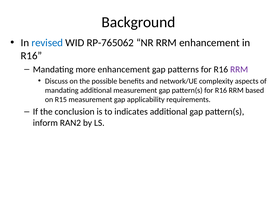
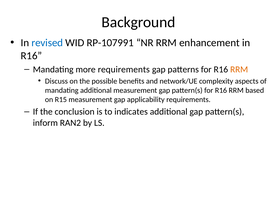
RP-765062: RP-765062 -> RP-107991 (110, 43)
more enhancement: enhancement -> requirements (124, 69)
RRM colour: purple -> orange (239, 69)
